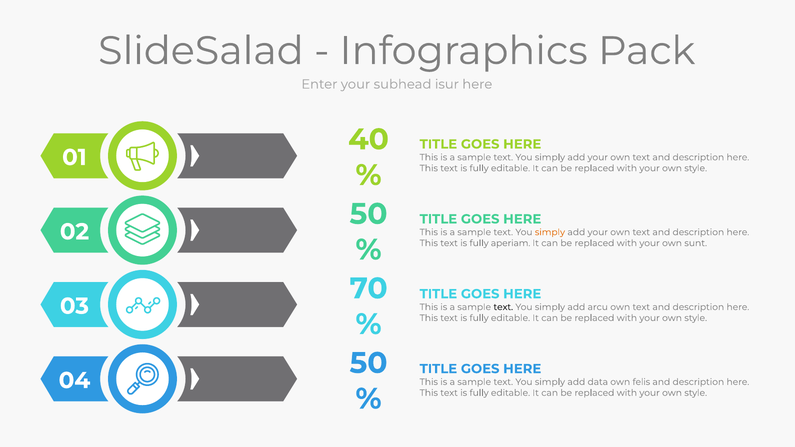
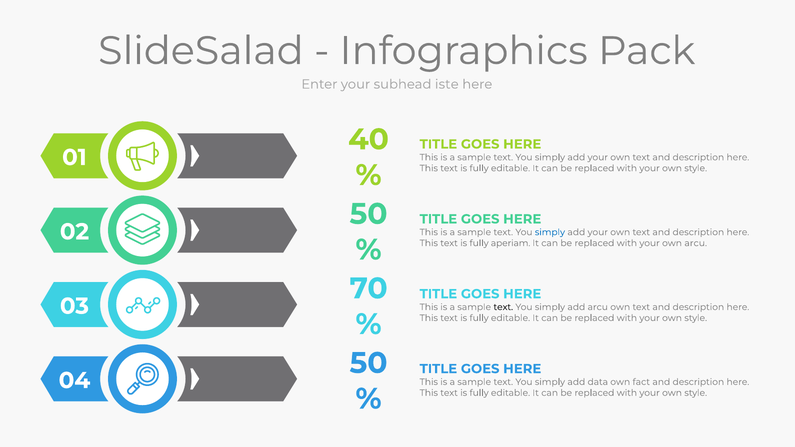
isur: isur -> iste (447, 84)
simply colour: orange -> blue (550, 232)
own sunt: sunt -> arcu (696, 243)
felis: felis -> fact (641, 382)
